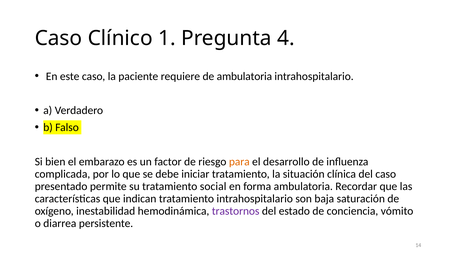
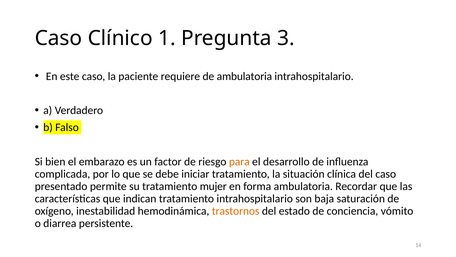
4: 4 -> 3 (286, 38)
social: social -> mujer (213, 186)
trastornos colour: purple -> orange (236, 211)
